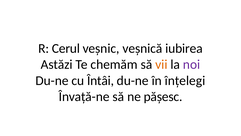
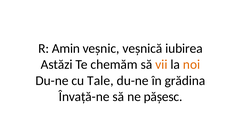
Cerul: Cerul -> Amin (66, 48)
noi colour: purple -> orange (192, 64)
Întâi: Întâi -> Tale (100, 80)
înțelegi: înțelegi -> grădina (185, 80)
